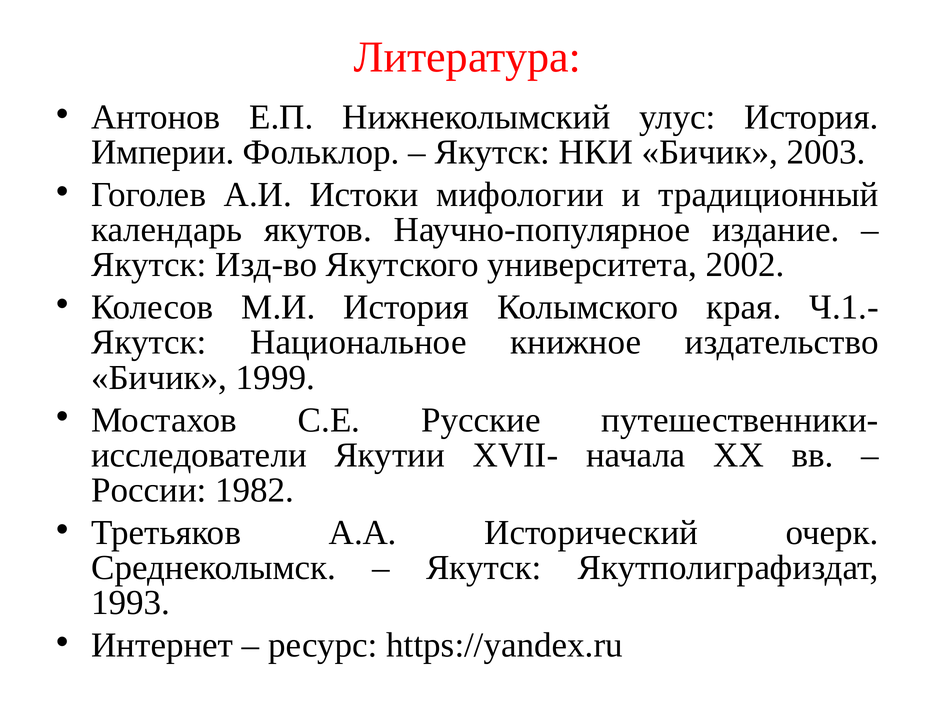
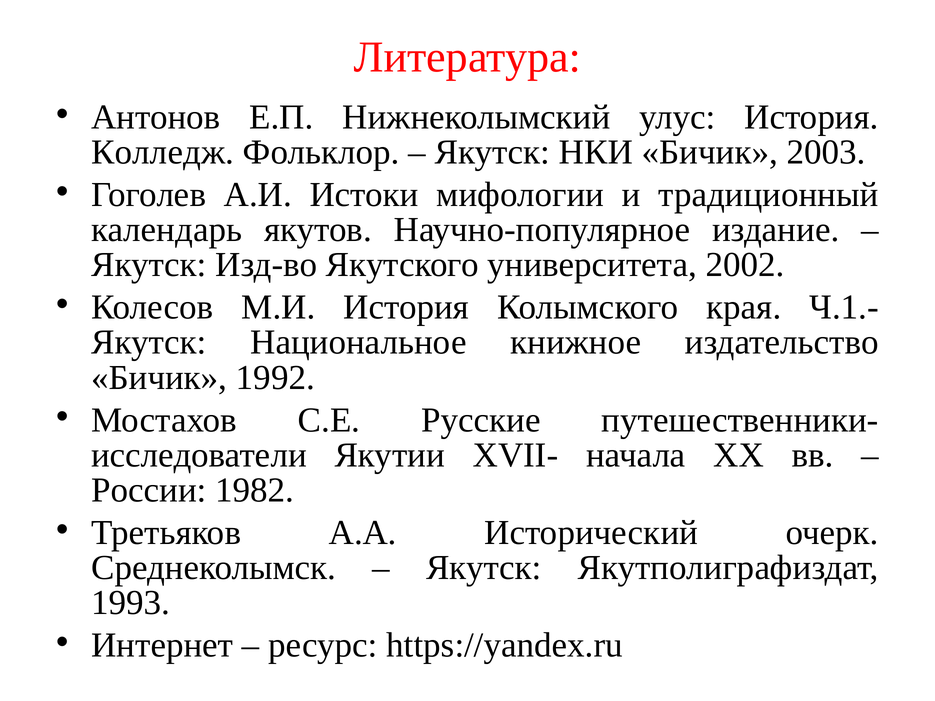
Империи: Империи -> Колледж (163, 152)
1999: 1999 -> 1992 (275, 378)
